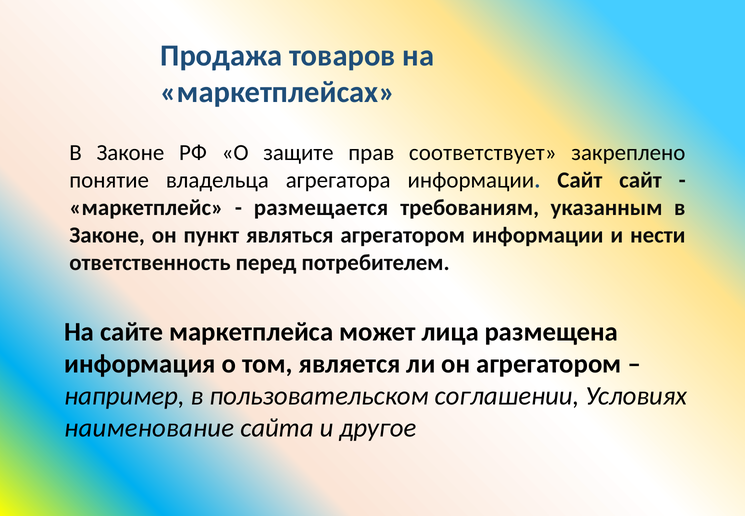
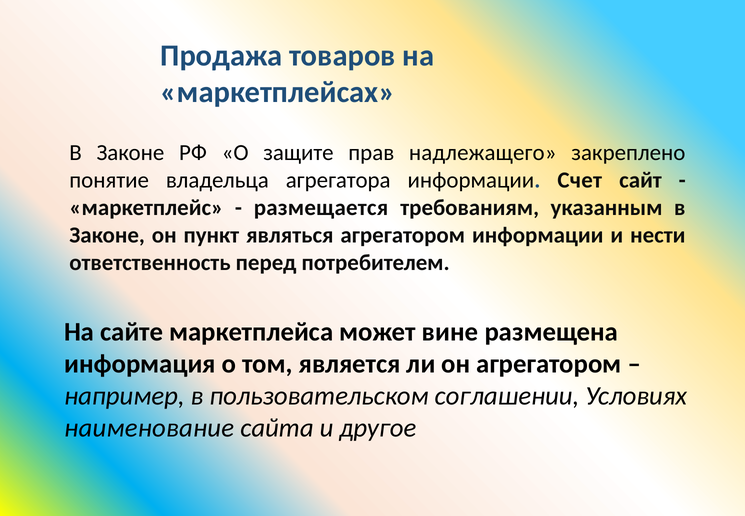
соответствует: соответствует -> надлежащего (483, 153)
информации Сайт: Сайт -> Счет (580, 180)
лица: лица -> вине (450, 332)
